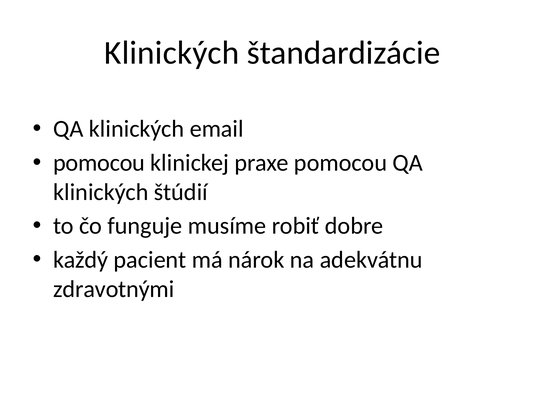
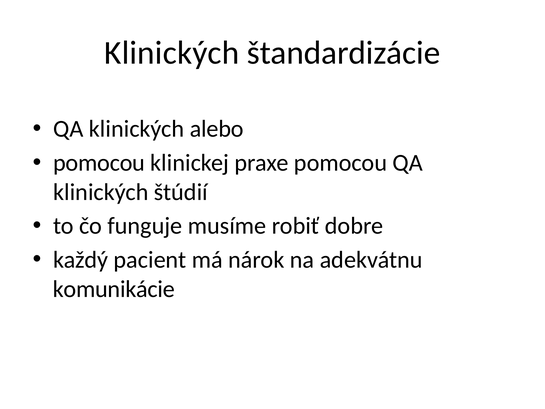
email: email -> alebo (217, 129)
zdravotnými: zdravotnými -> komunikácie (114, 289)
